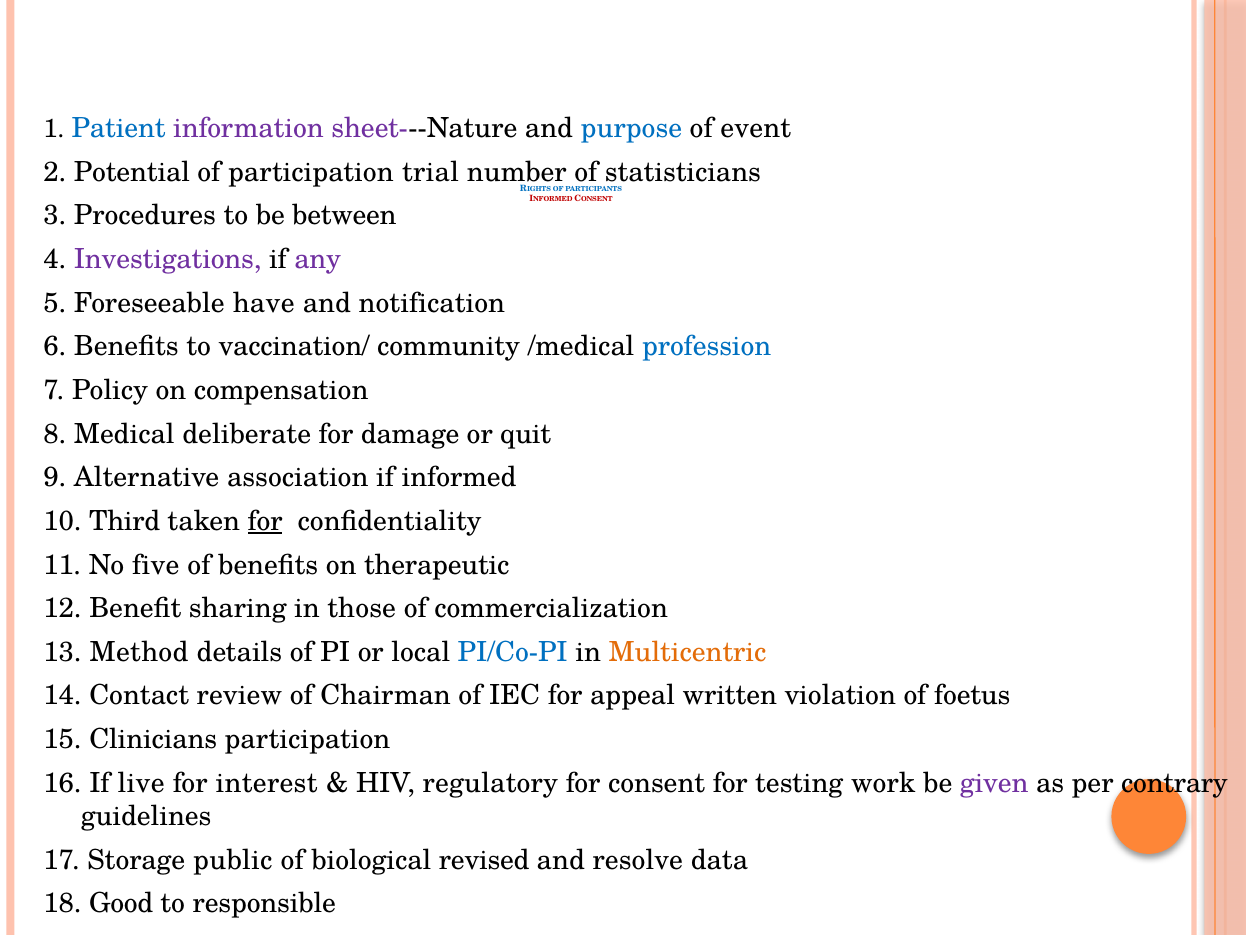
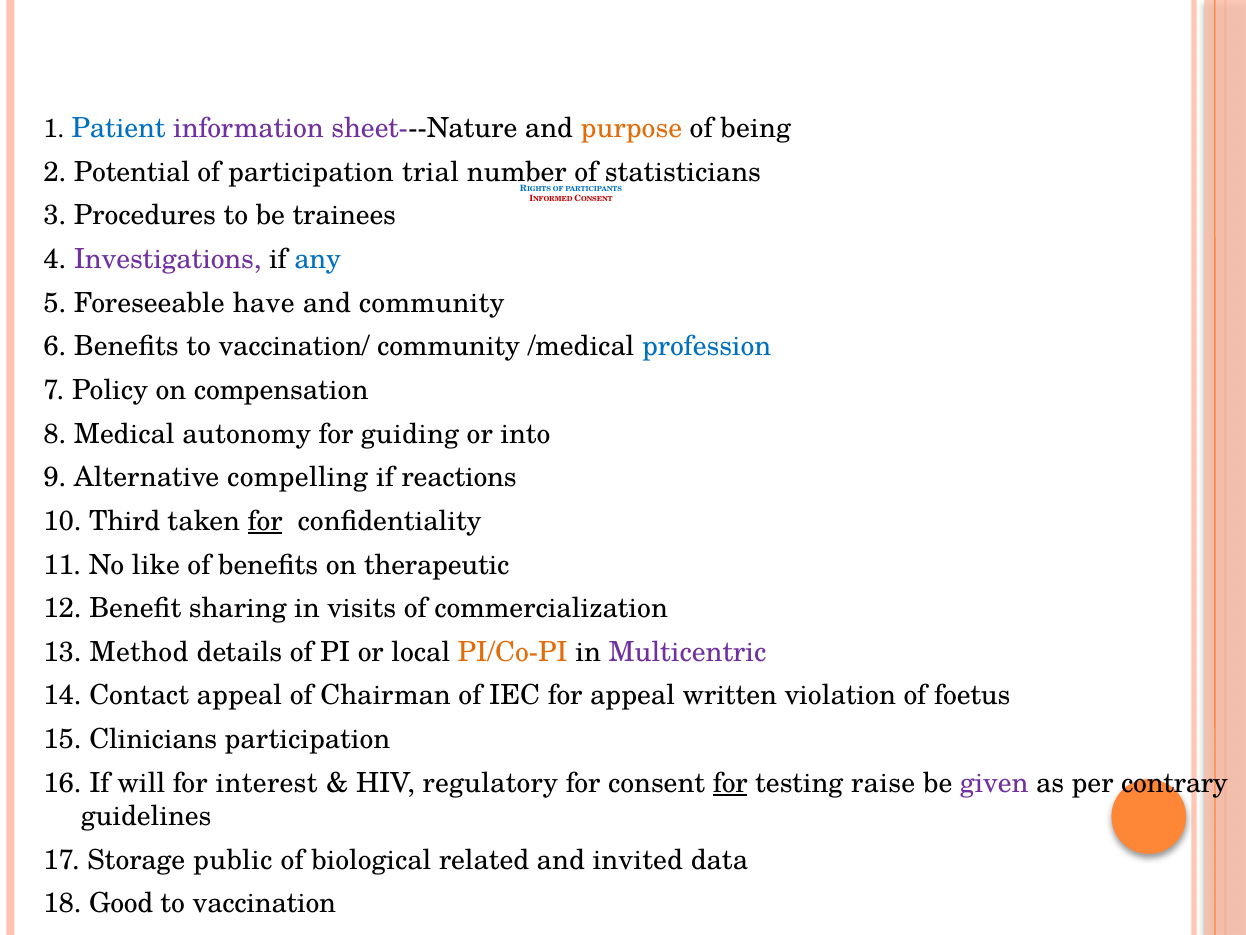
purpose colour: blue -> orange (631, 129)
event: event -> being (756, 129)
between: between -> trainees (344, 216)
any colour: purple -> blue (318, 259)
and notification: notification -> community (432, 303)
deliberate: deliberate -> autonomy (247, 434)
damage: damage -> guiding (410, 434)
quit: quit -> into (525, 434)
association: association -> compelling (298, 477)
if informed: informed -> reactions (459, 477)
five: five -> like (156, 565)
those: those -> visits (362, 608)
PI/Co-PI colour: blue -> orange (513, 652)
Multicentric colour: orange -> purple (688, 652)
Contact review: review -> appeal (239, 695)
live: live -> will (141, 783)
for underline: none -> present (730, 783)
work: work -> raise (883, 783)
revised: revised -> related (484, 859)
resolve: resolve -> invited (638, 859)
responsible: responsible -> vaccination (264, 903)
